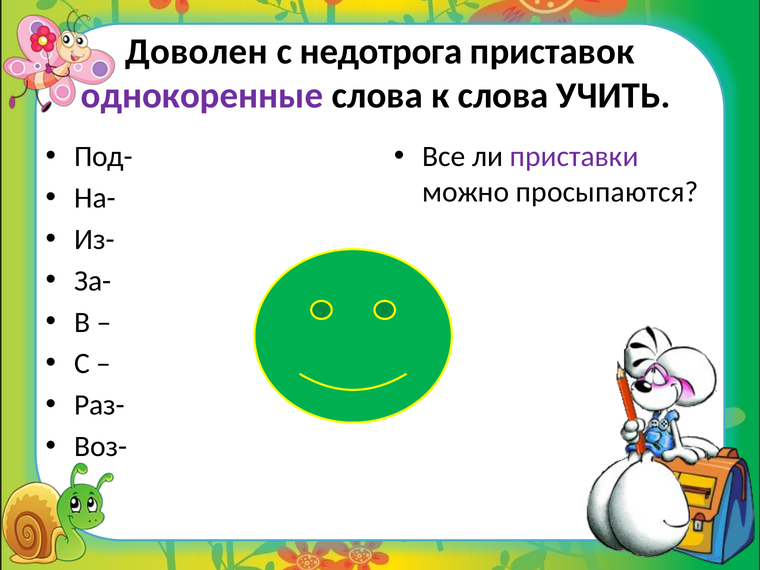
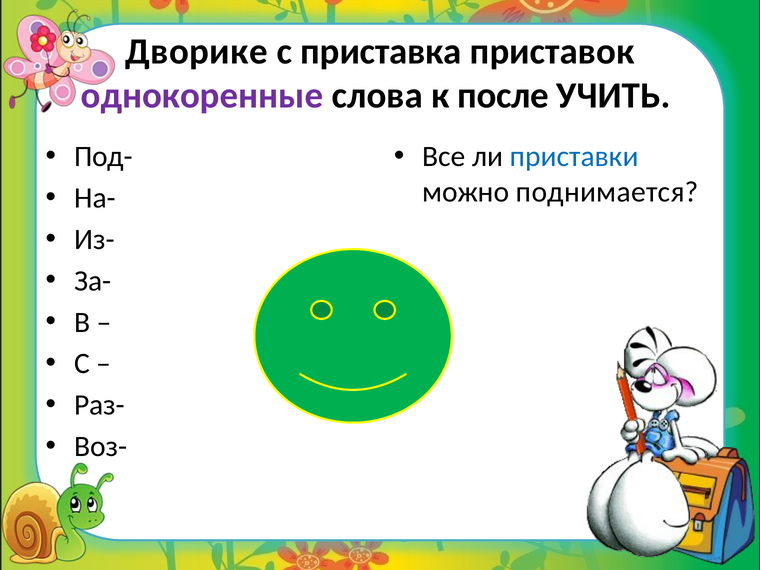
Доволен: Доволен -> Дворике (196, 51)
недотрога: недотрога -> приставка (381, 51)
к слова: слова -> после (503, 96)
приставки colour: purple -> blue (574, 157)
просыпаются: просыпаются -> поднимается (607, 192)
